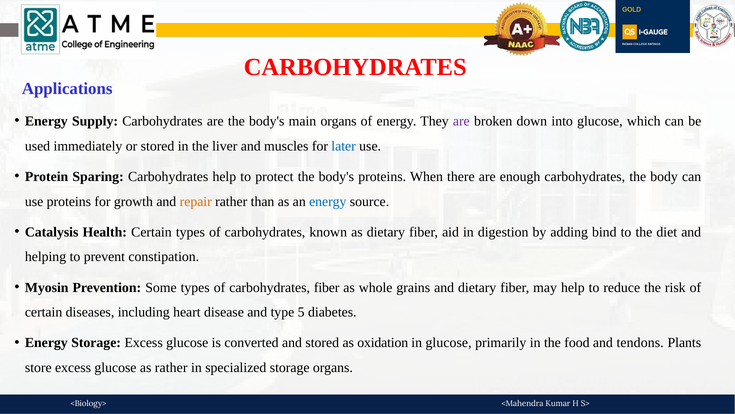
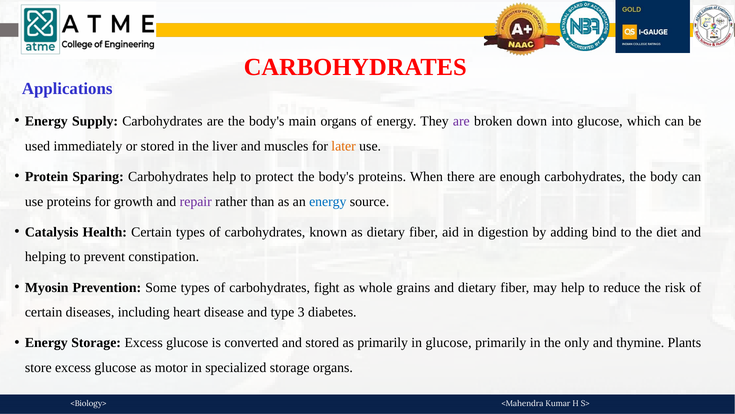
later colour: blue -> orange (344, 146)
repair colour: orange -> purple (196, 201)
carbohydrates fiber: fiber -> fight (327, 287)
5: 5 -> 3 (301, 312)
as oxidation: oxidation -> primarily (383, 342)
food: food -> only (577, 342)
tendons: tendons -> thymine (640, 342)
as rather: rather -> motor (171, 367)
